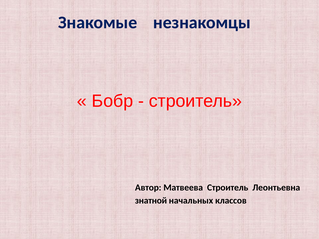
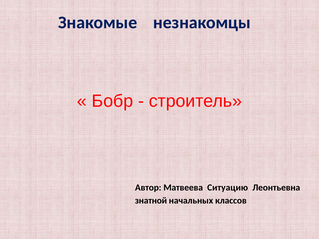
Матвеева Строитель: Строитель -> Ситуацию (228, 188)
